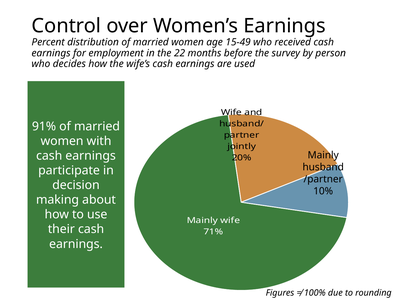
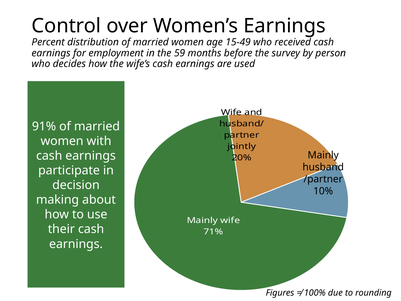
22: 22 -> 59 (180, 53)
